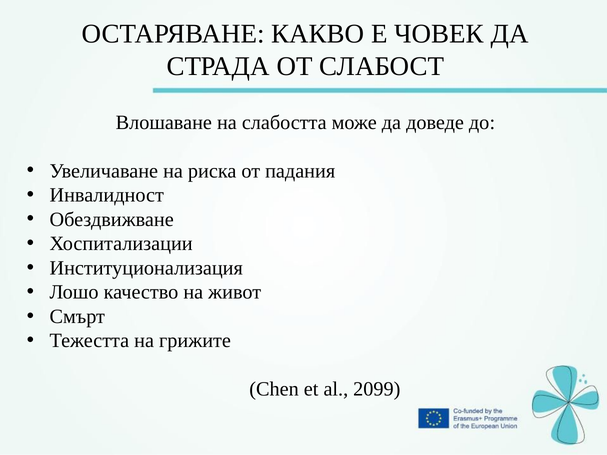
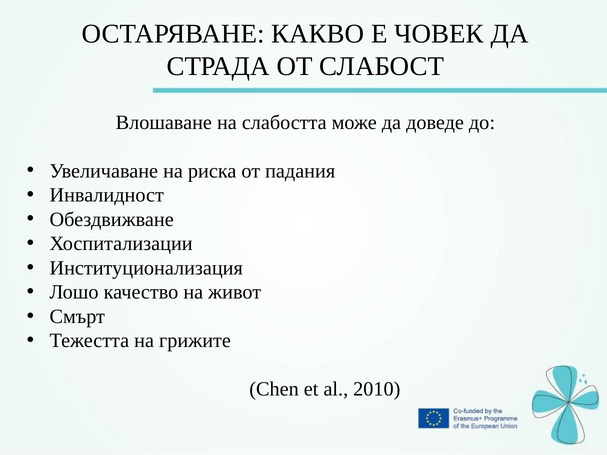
2099: 2099 -> 2010 (377, 389)
